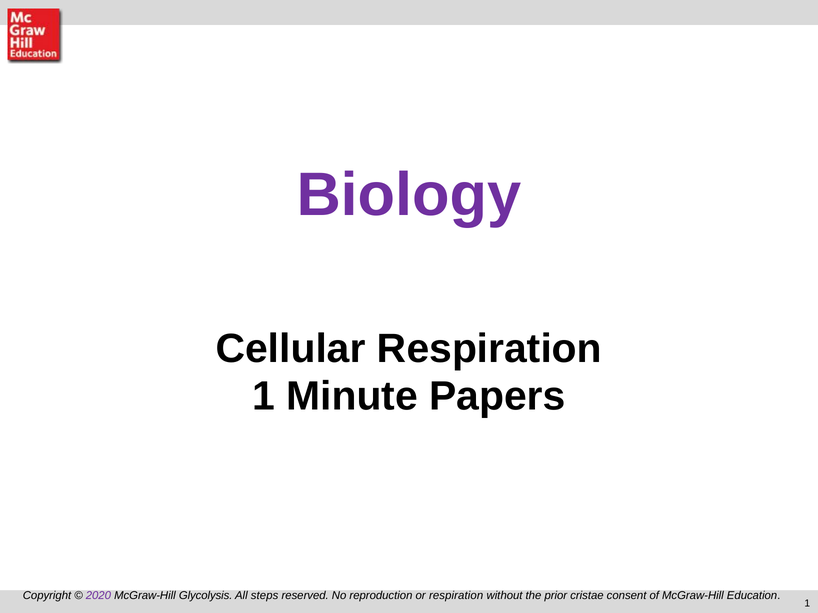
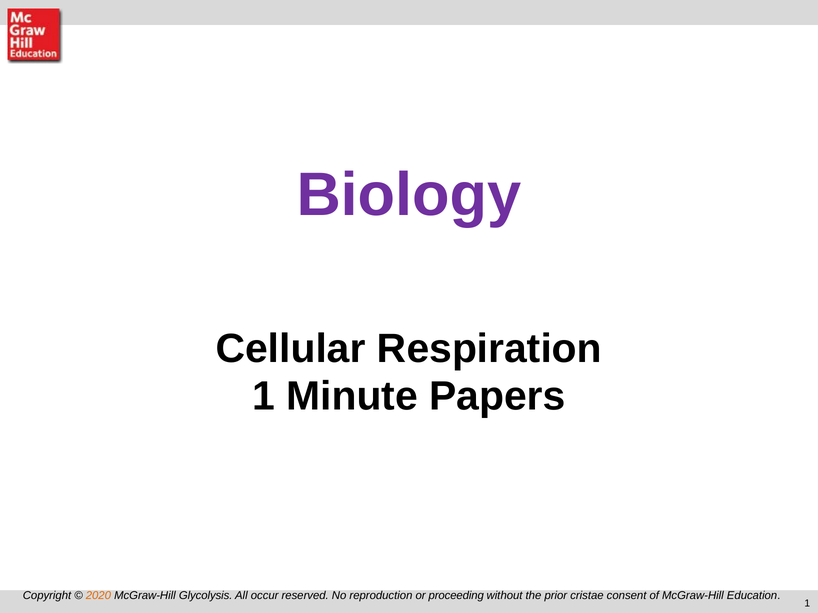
2020 colour: purple -> orange (98, 596)
steps: steps -> occur (265, 596)
or respiration: respiration -> proceeding (456, 596)
